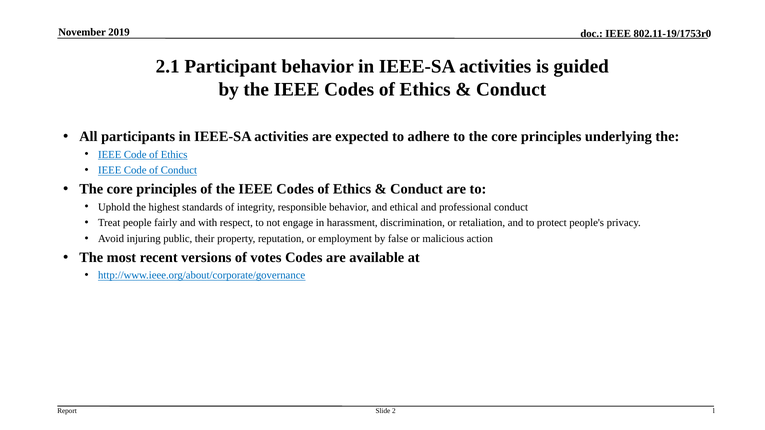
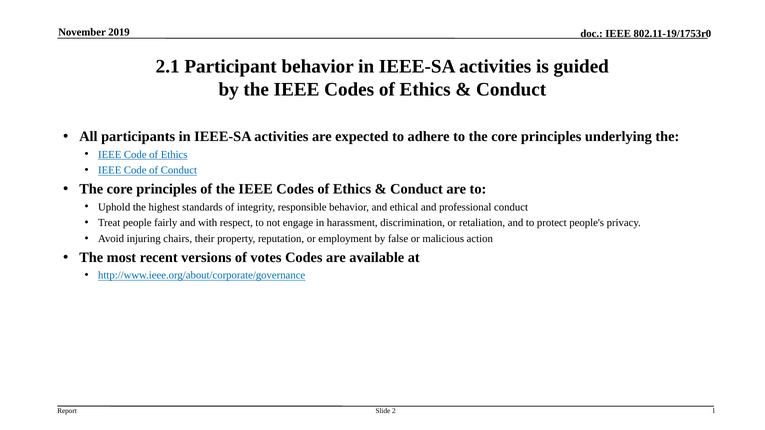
public: public -> chairs (178, 239)
